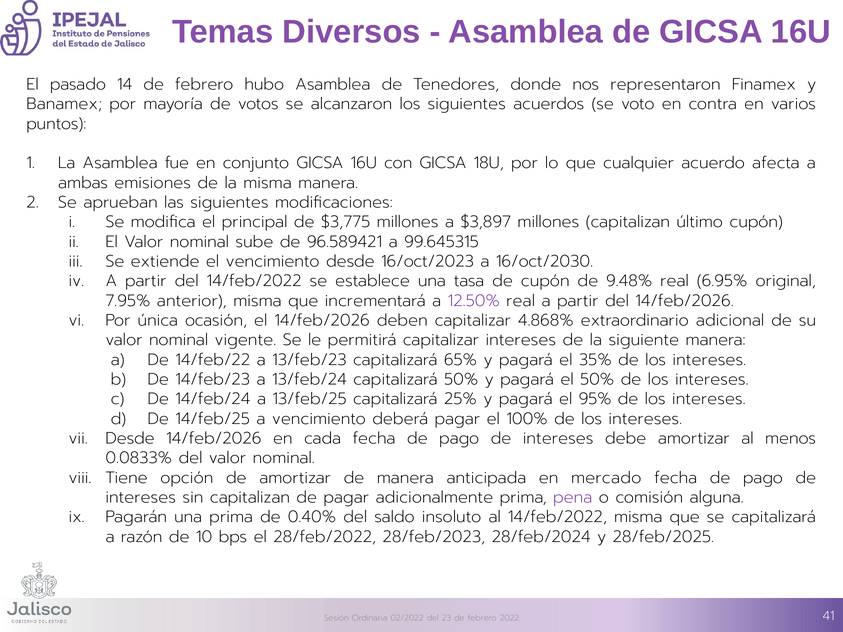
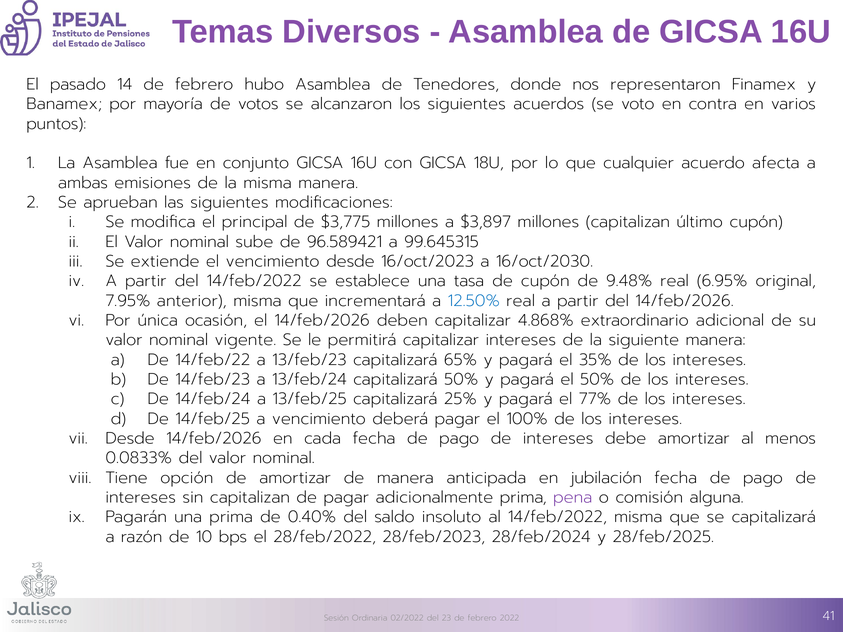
12.50% colour: purple -> blue (474, 301)
95%: 95% -> 77% (595, 399)
mercado: mercado -> jubilación (606, 478)
